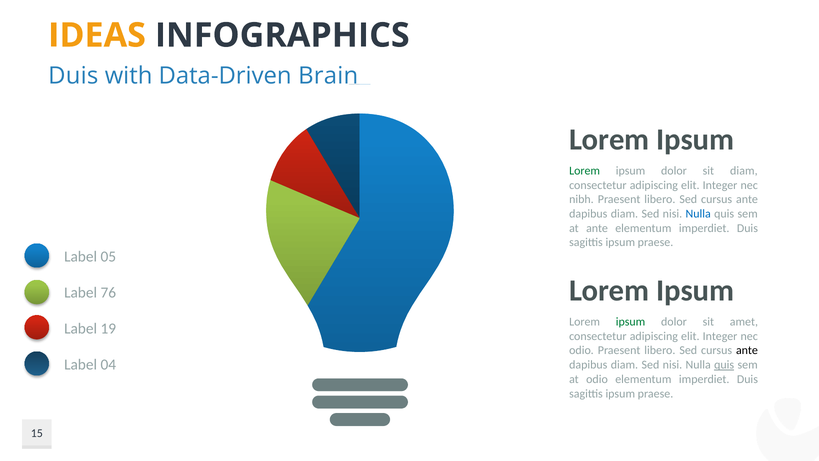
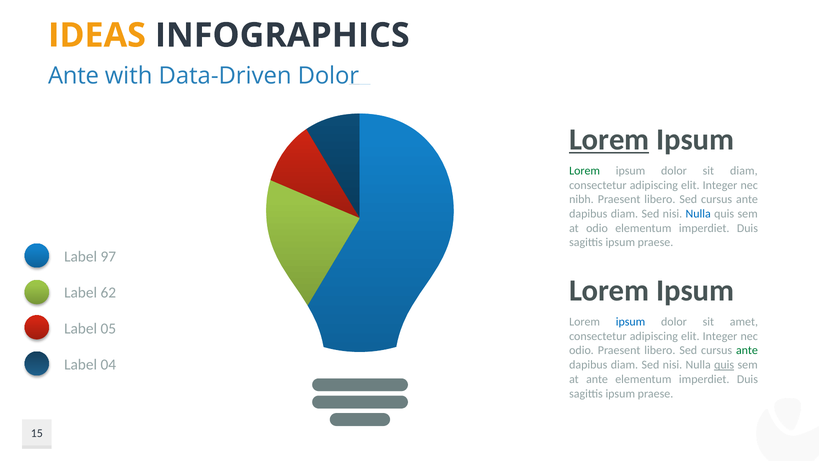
Duis: Duis -> Ante (73, 76)
Data-Driven Brain: Brain -> Dolor (328, 76)
Lorem underline: none -> present (609, 139)
at ante: ante -> odio (597, 228)
05: 05 -> 97 (108, 257)
76: 76 -> 62 (108, 293)
ipsum colour: green -> blue (631, 322)
19: 19 -> 05 (108, 328)
ante colour: black -> green (747, 350)
at odio: odio -> ante (597, 379)
